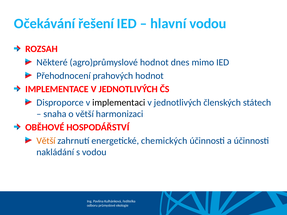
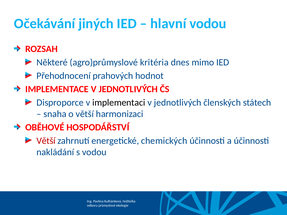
řešení: řešení -> jiných (96, 24)
agro)průmyslové hodnot: hodnot -> kritéria (154, 62)
Větší colour: orange -> red (46, 141)
